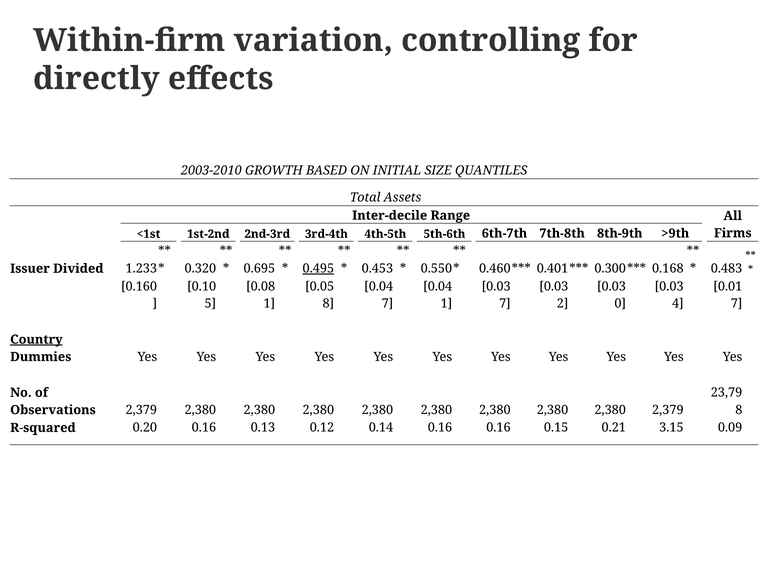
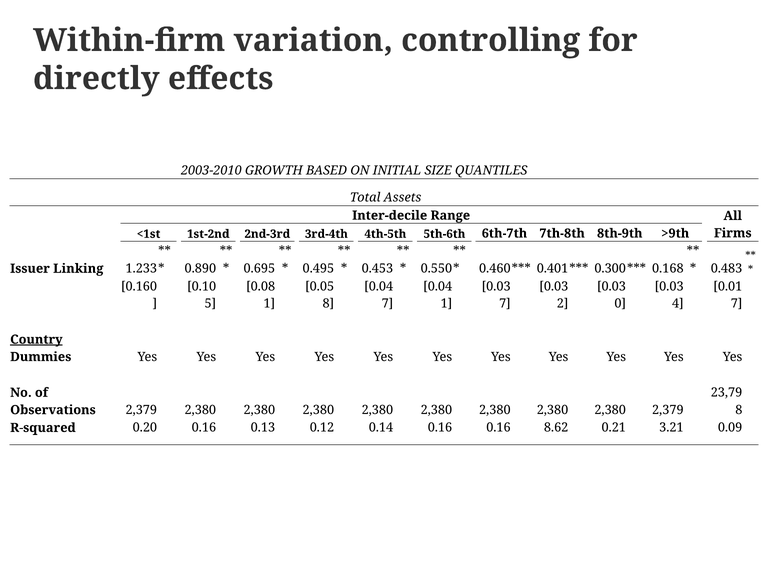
Divided: Divided -> Linking (78, 269)
0.320: 0.320 -> 0.890 (200, 269)
0.495 underline: present -> none (318, 269)
0.15: 0.15 -> 8.62 (556, 428)
3.15: 3.15 -> 3.21 (671, 428)
